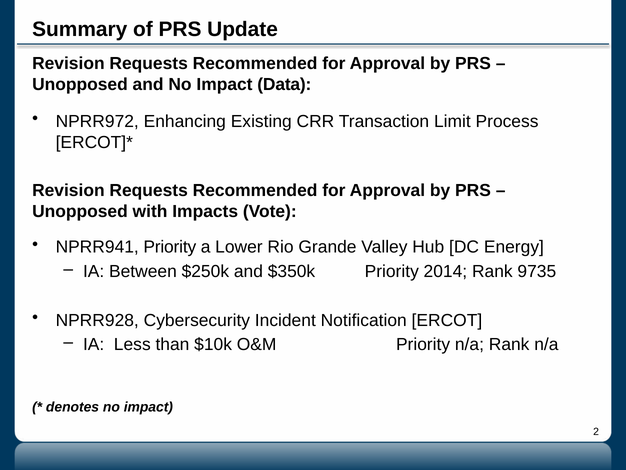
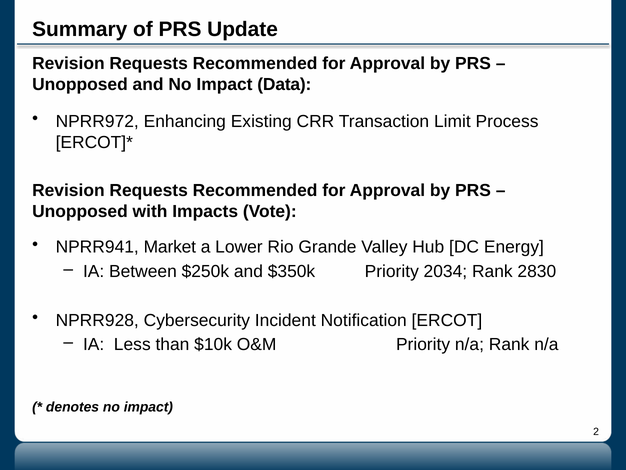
NPRR941 Priority: Priority -> Market (170, 247)
2014: 2014 -> 2034 (445, 271)
9735: 9735 -> 2830 (537, 271)
